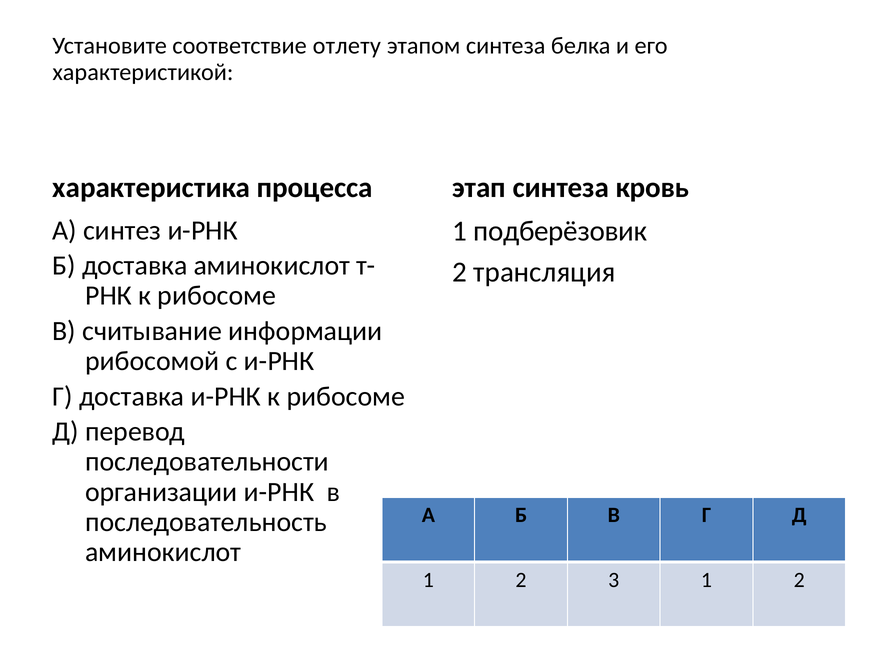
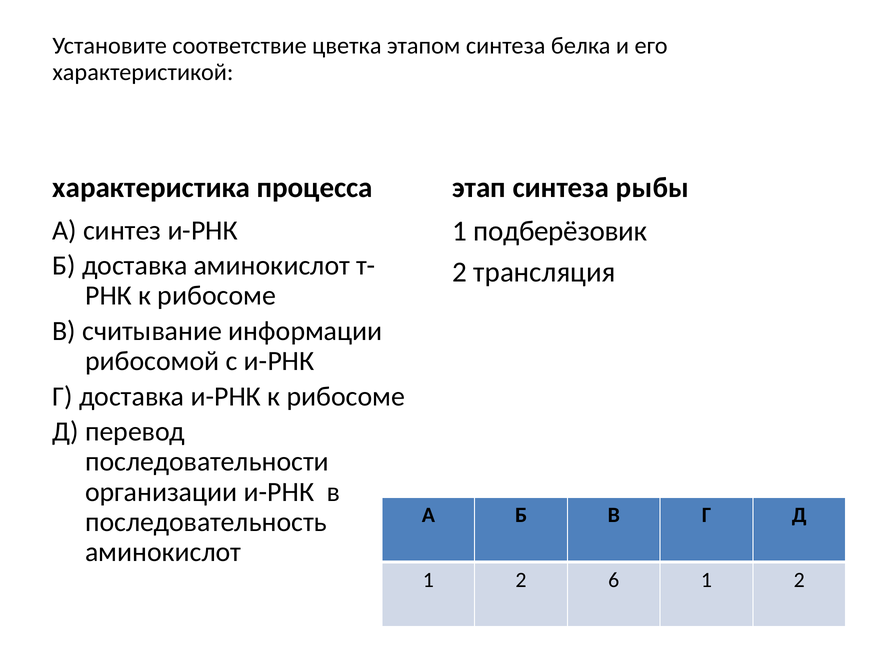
отлету: отлету -> цветка (347, 46)
кровь: кровь -> рыбы (652, 188)
3: 3 -> 6 (614, 581)
